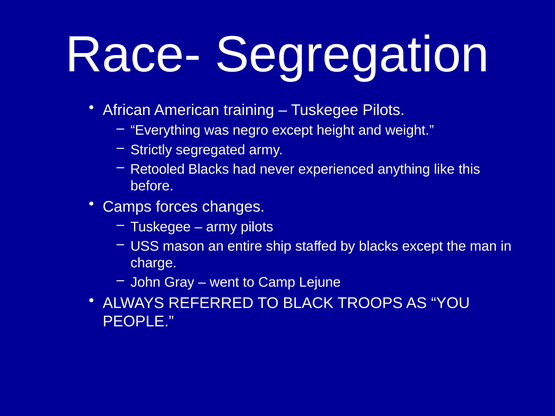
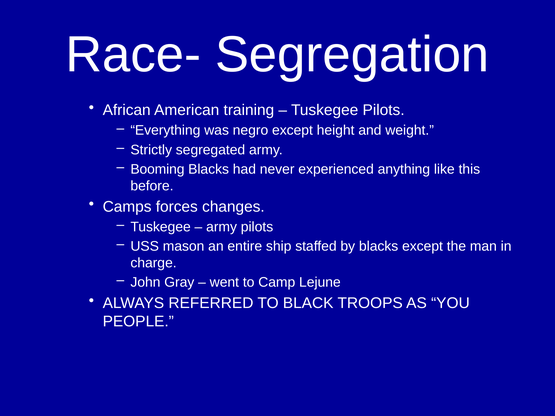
Retooled: Retooled -> Booming (157, 169)
